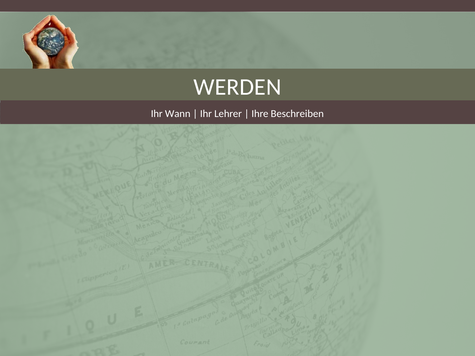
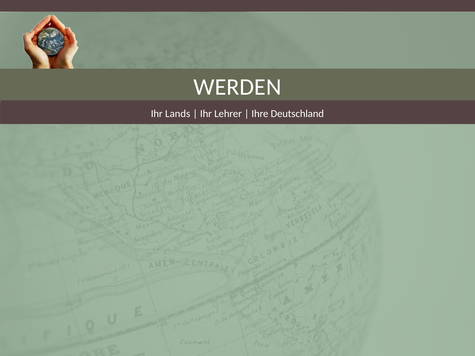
Wann: Wann -> Lands (178, 114)
Beschreiben: Beschreiben -> Deutschland (297, 114)
